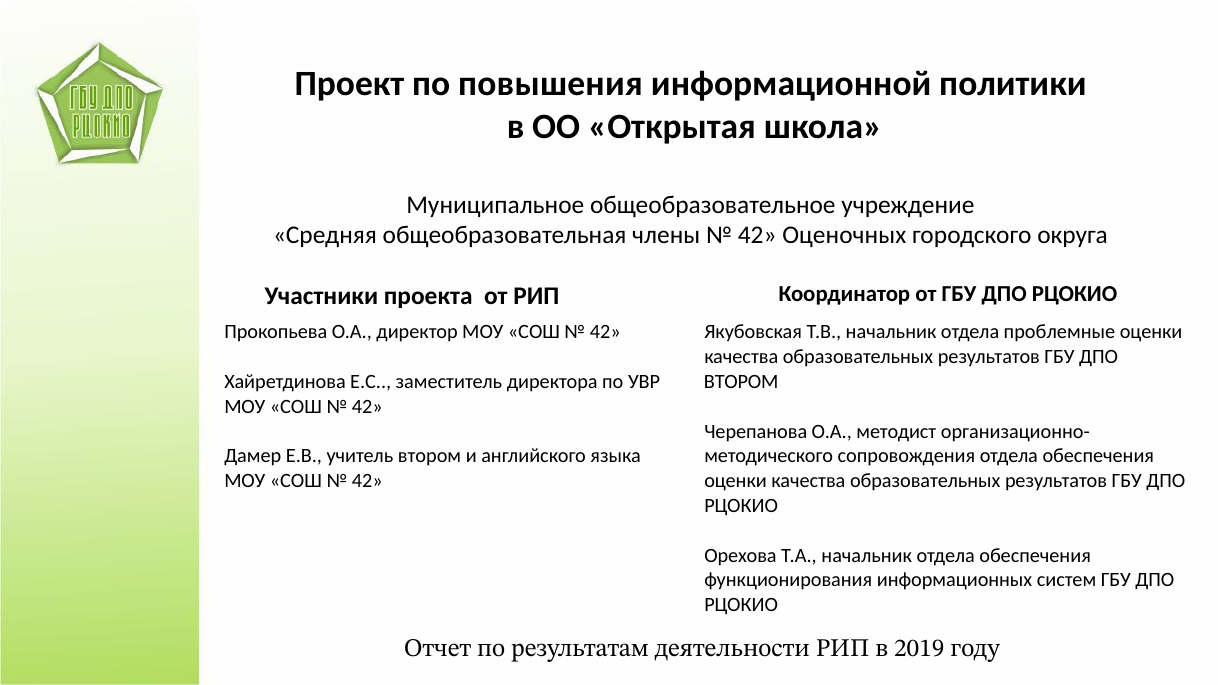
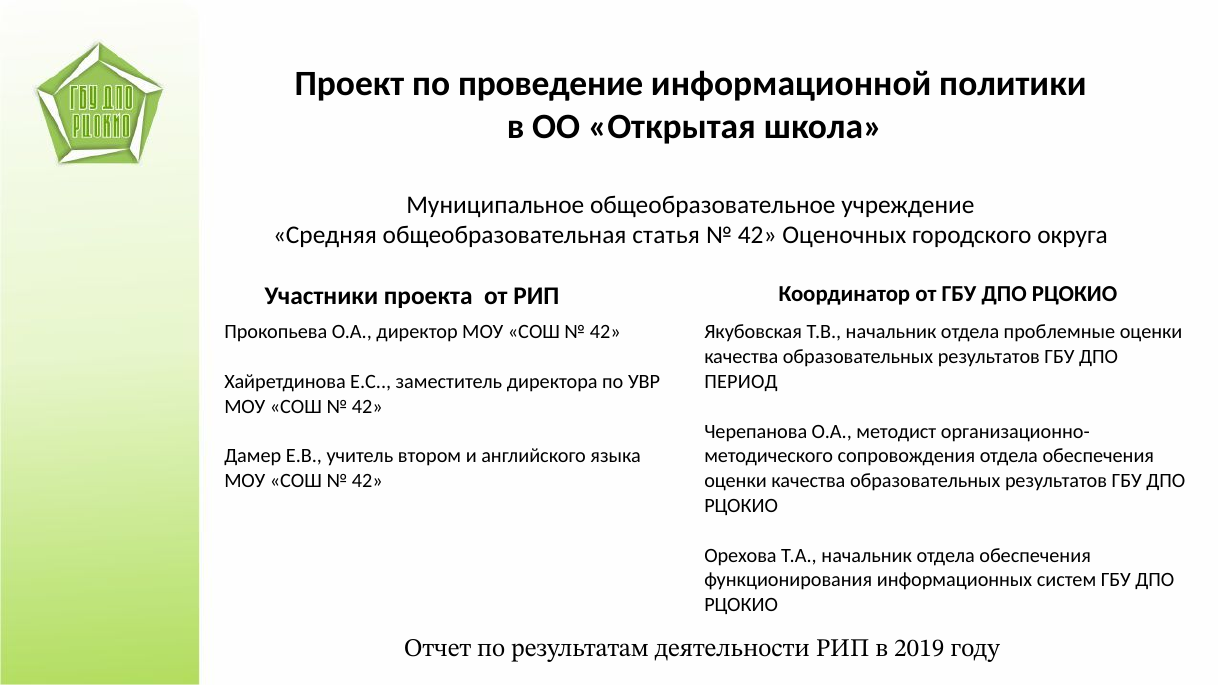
повышения: повышения -> проведение (551, 84)
члены: члены -> статья (666, 235)
ВТОРОМ: ВТОРОМ -> ПЕРИОД (741, 382)
